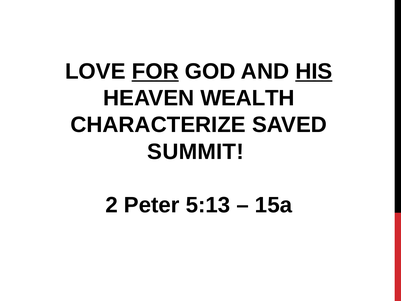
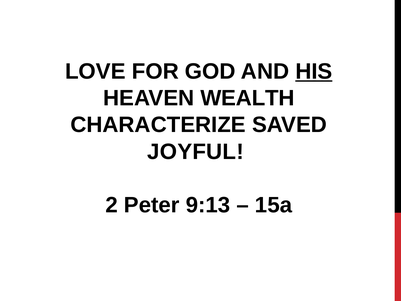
FOR underline: present -> none (155, 71)
SUMMIT: SUMMIT -> JOYFUL (196, 152)
5:13: 5:13 -> 9:13 (208, 205)
